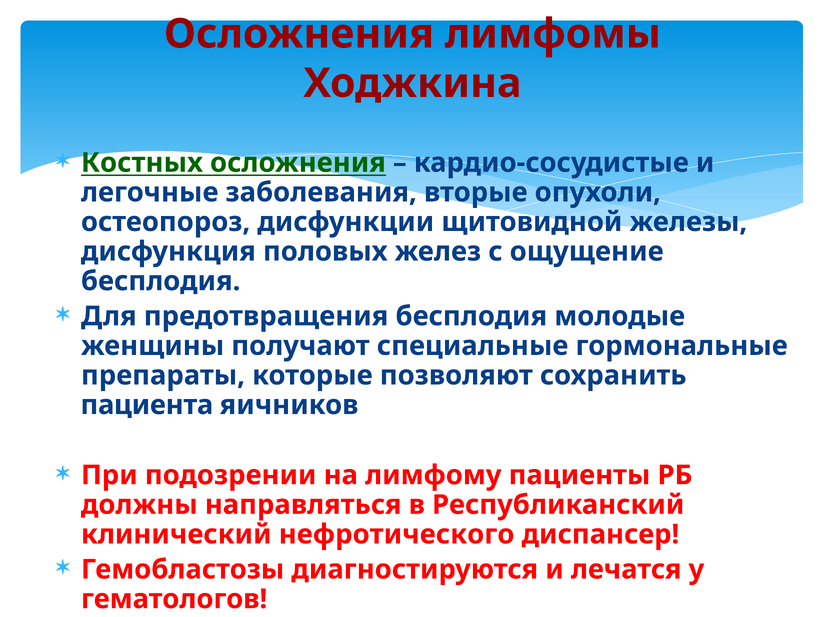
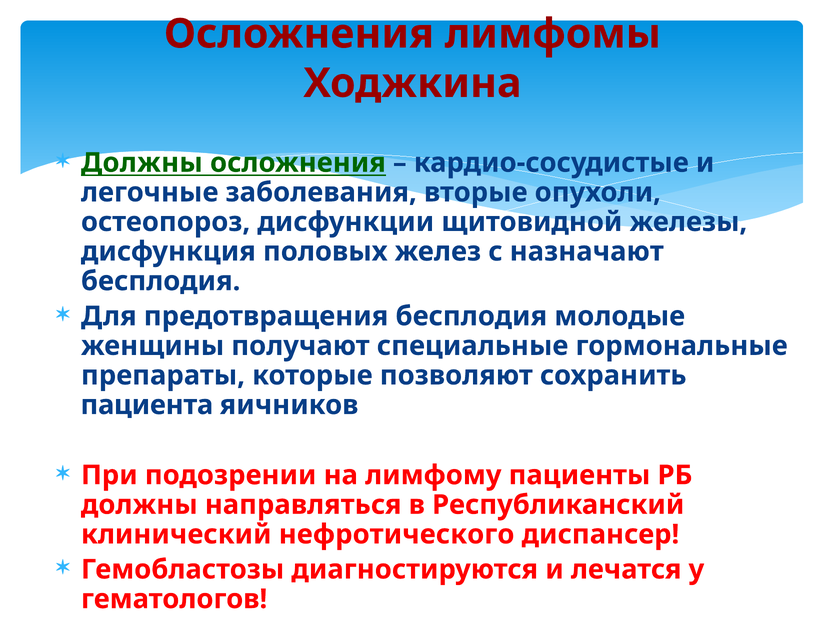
Костных: Костных -> Должны (142, 163)
ощущение: ощущение -> назначают (587, 252)
